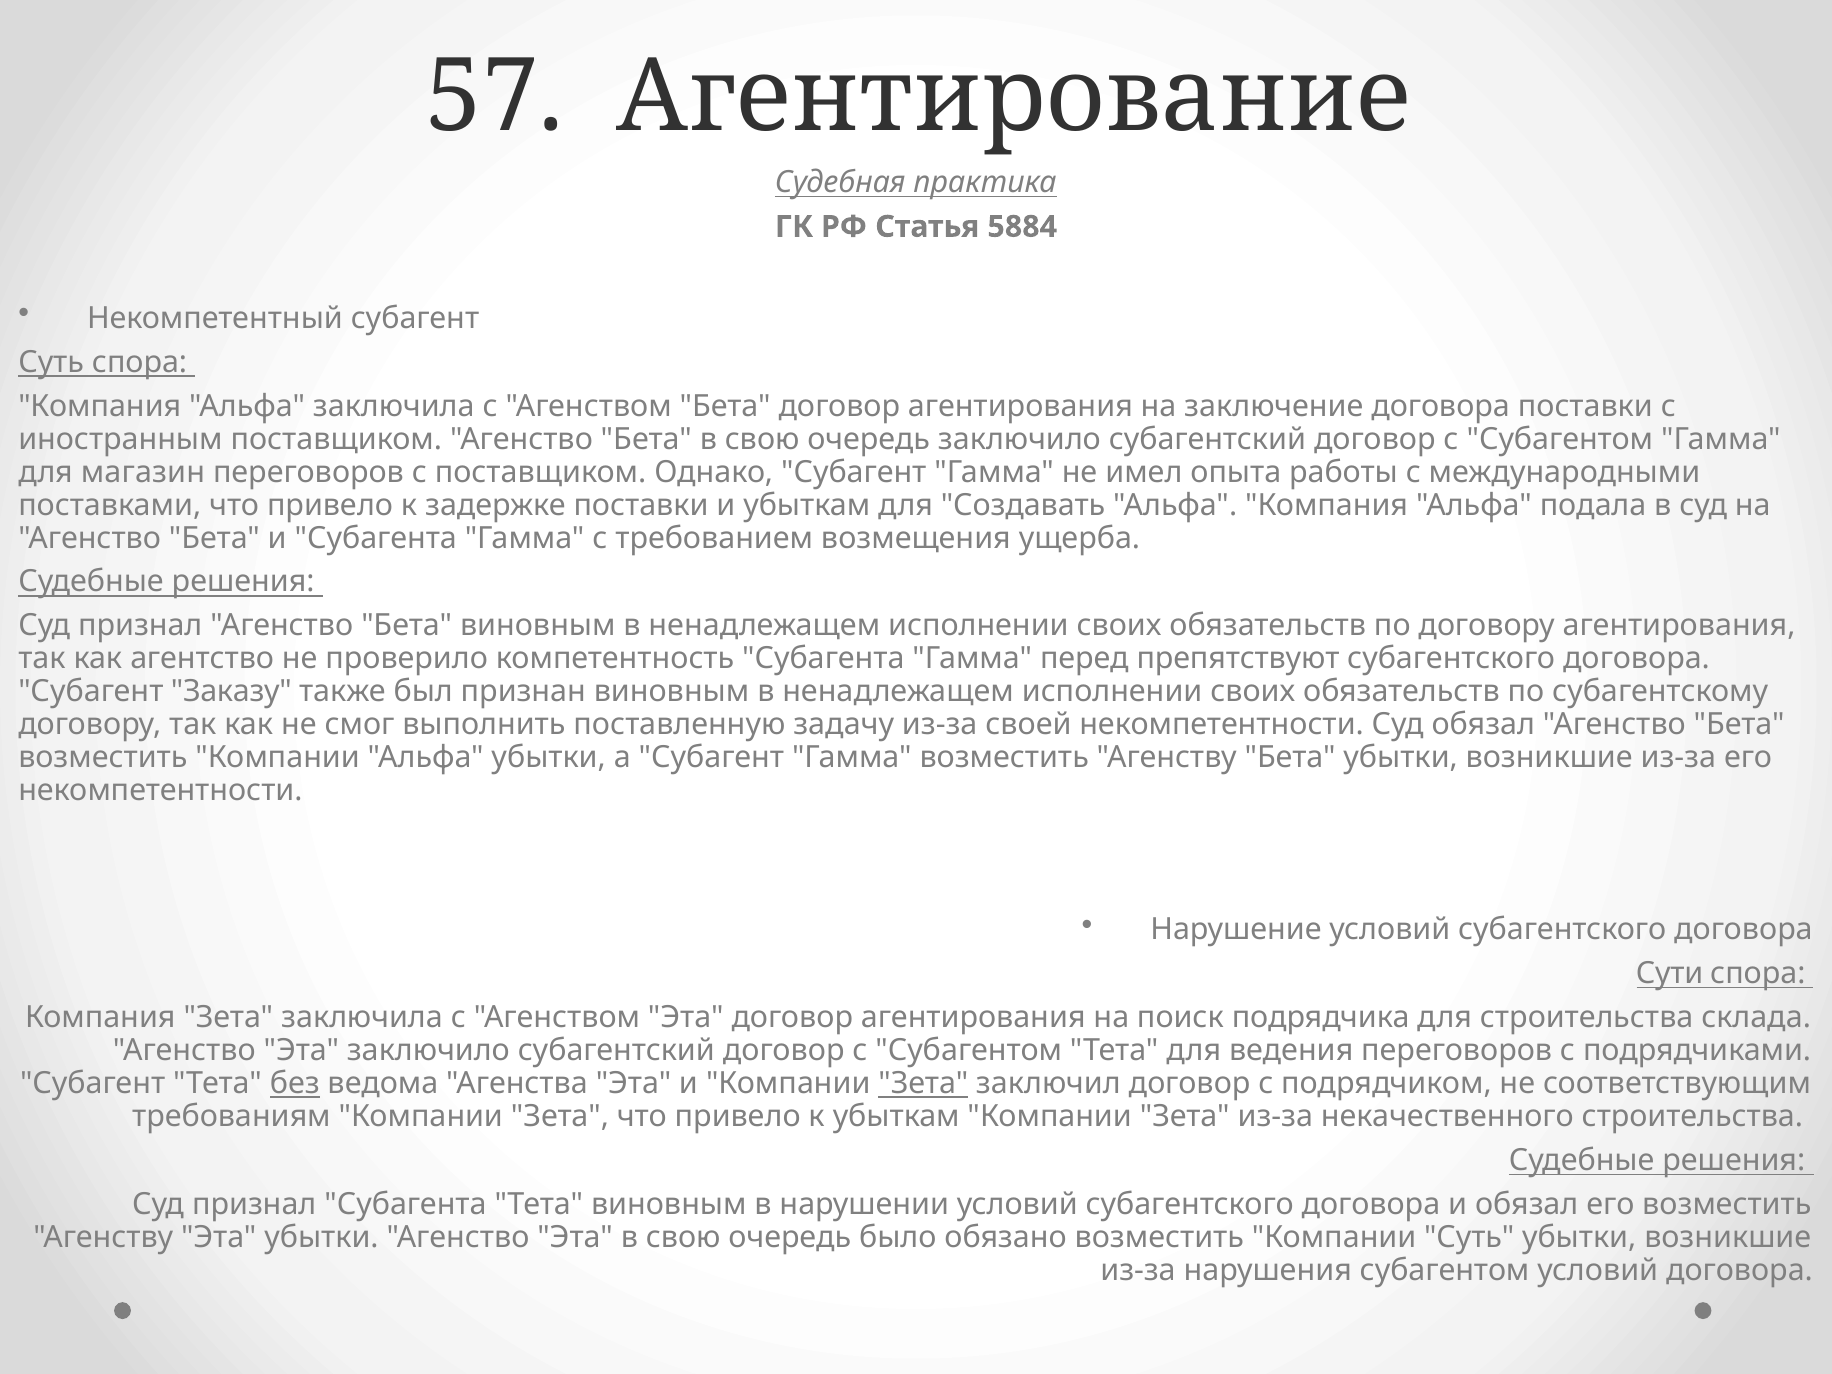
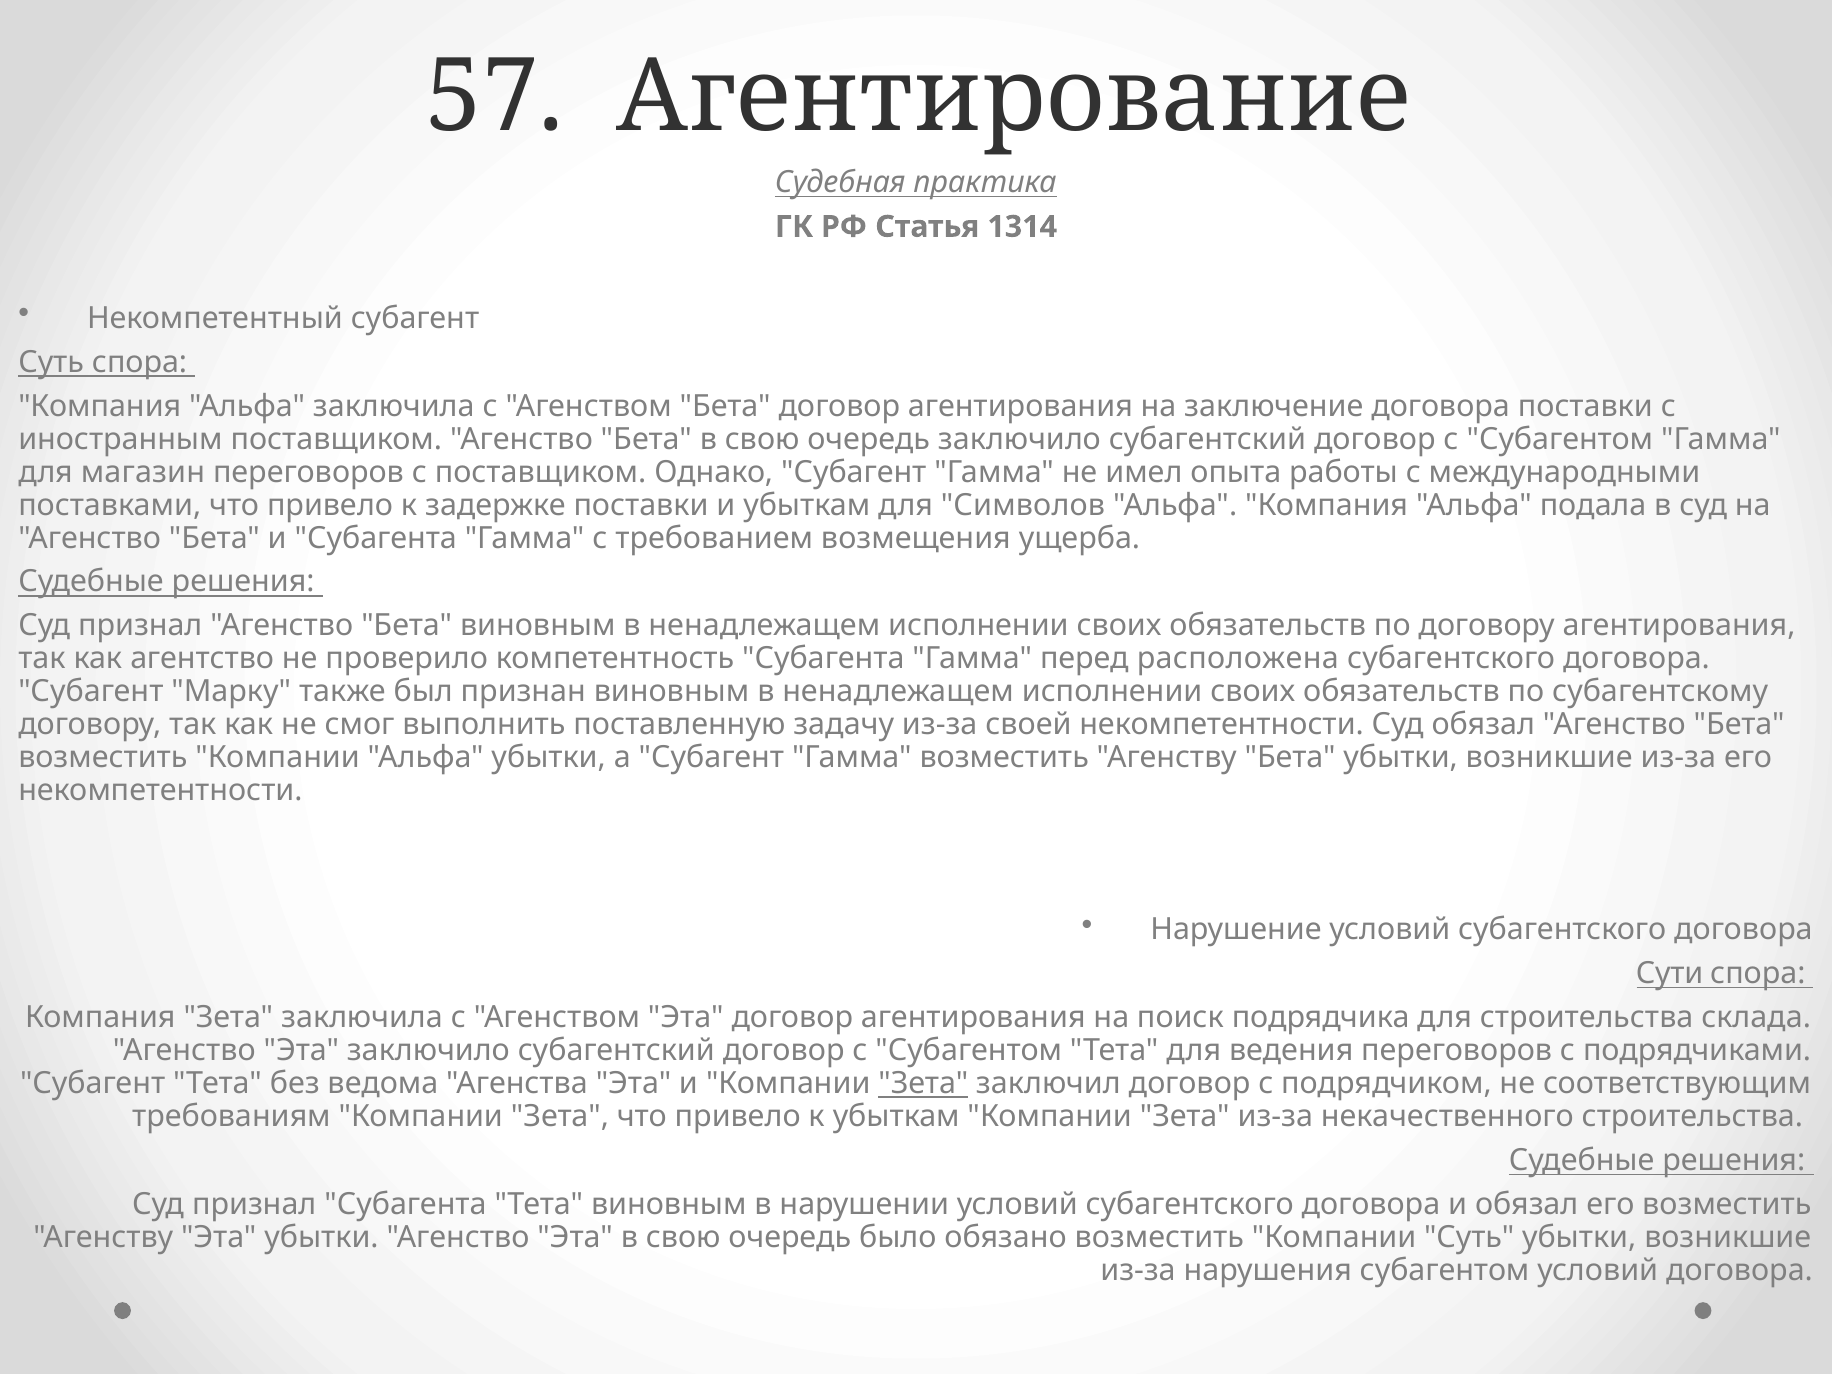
5884: 5884 -> 1314 (1022, 227)
Создавать: Создавать -> Символов (1023, 505)
препятствуют: препятствуют -> расположена (1238, 659)
Заказу: Заказу -> Марку (231, 692)
без underline: present -> none (295, 1084)
